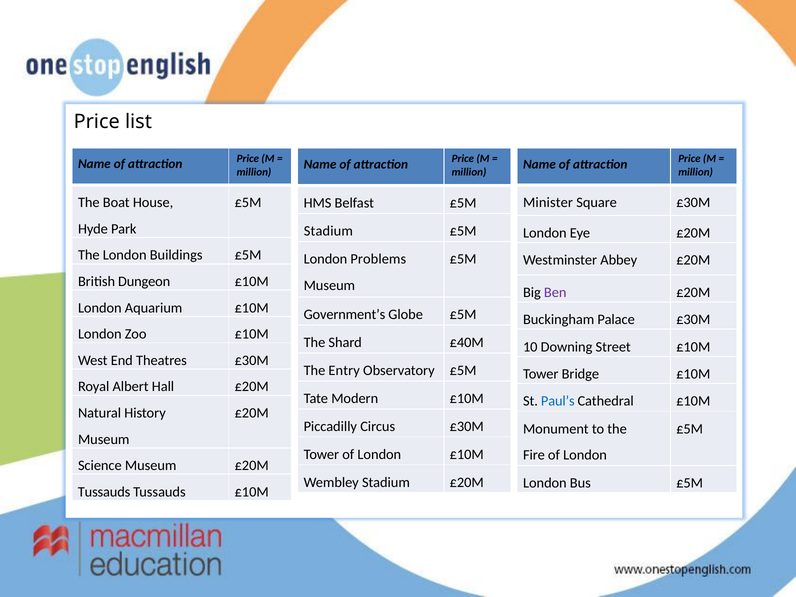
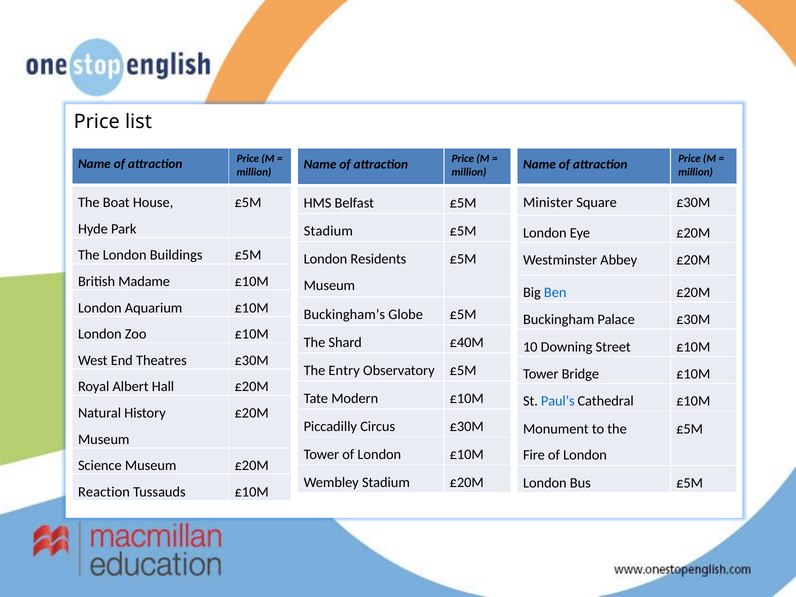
Problems: Problems -> Residents (378, 259)
Dungeon: Dungeon -> Madame (144, 282)
Ben colour: purple -> blue (555, 293)
Government’s: Government’s -> Buckingham’s (344, 314)
Tussauds: Tussauds -> Reaction (104, 492)
